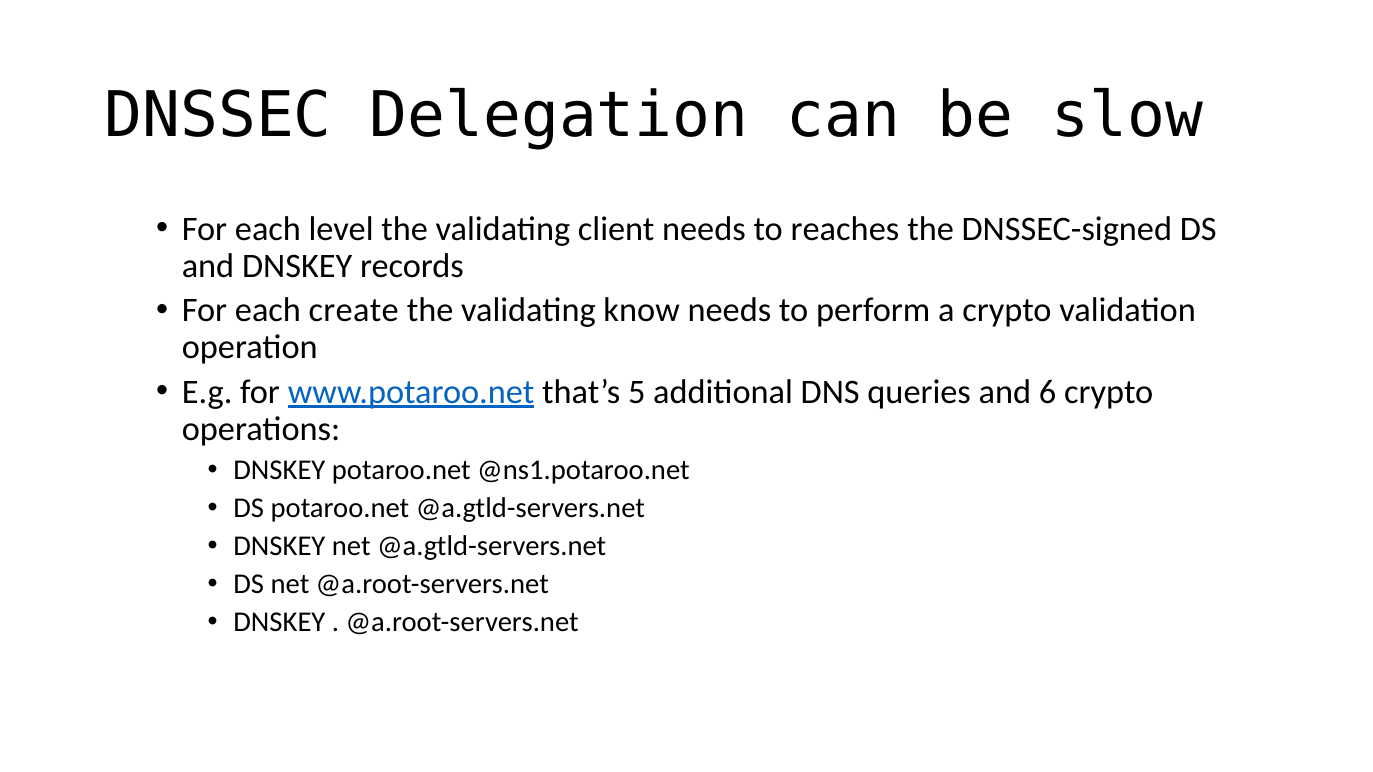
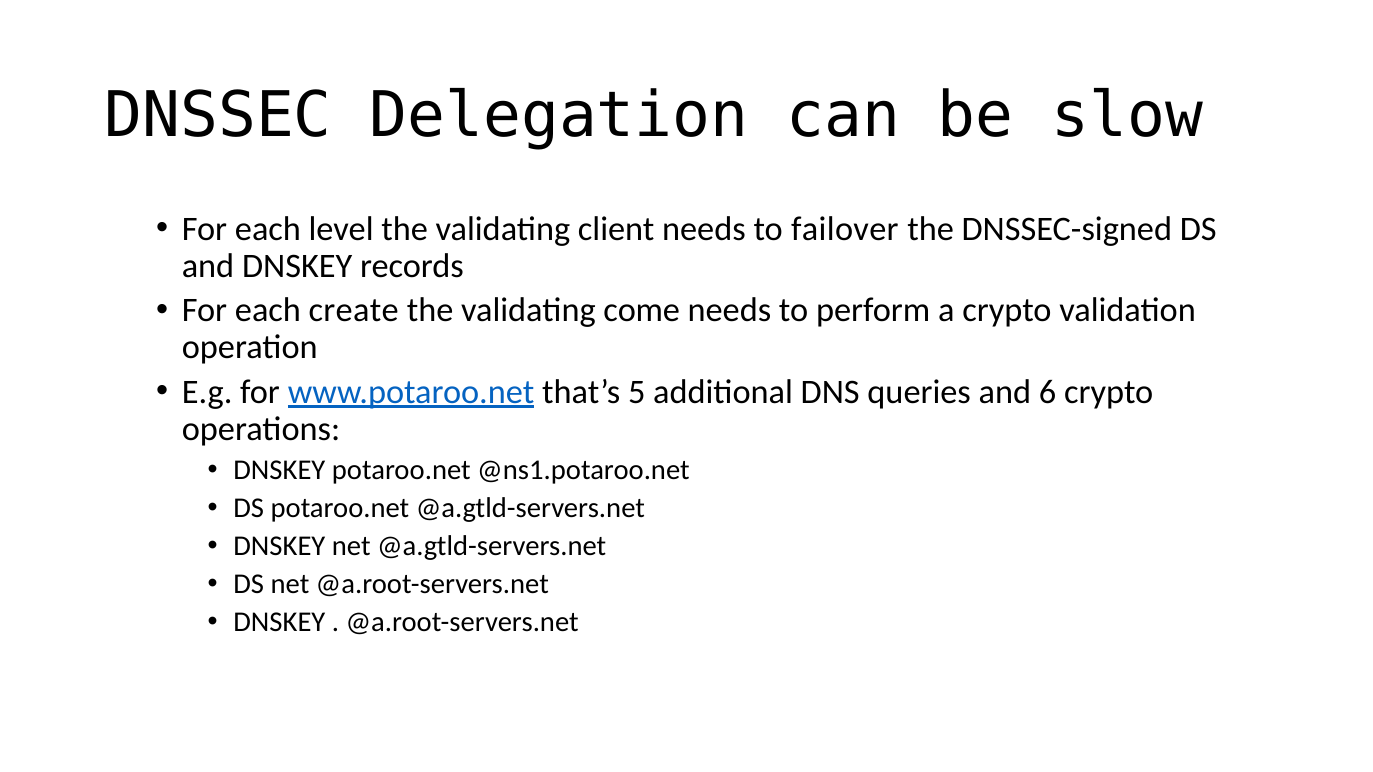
reaches: reaches -> failover (845, 229)
know: know -> come (642, 310)
